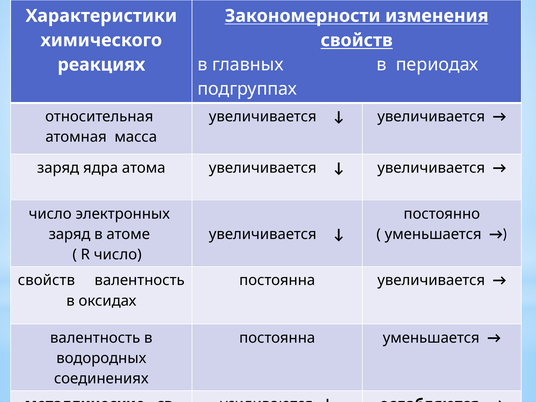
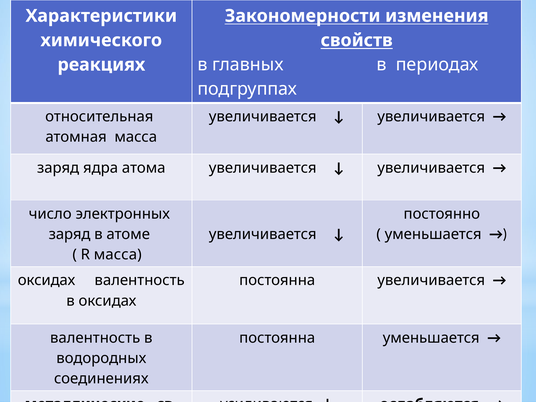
R число: число -> масса (118, 255)
свойств: свойств -> оксидах (47, 280)
